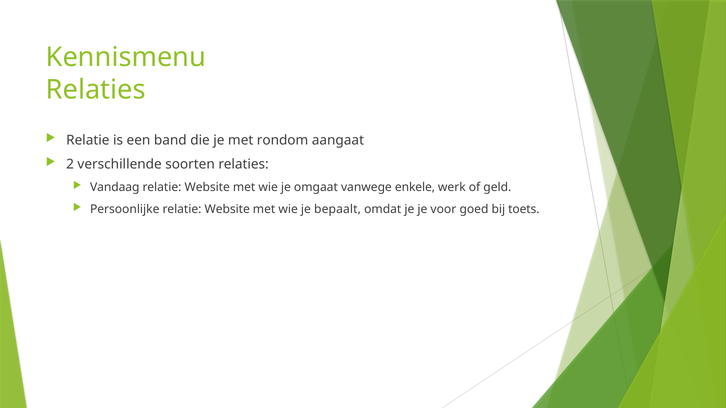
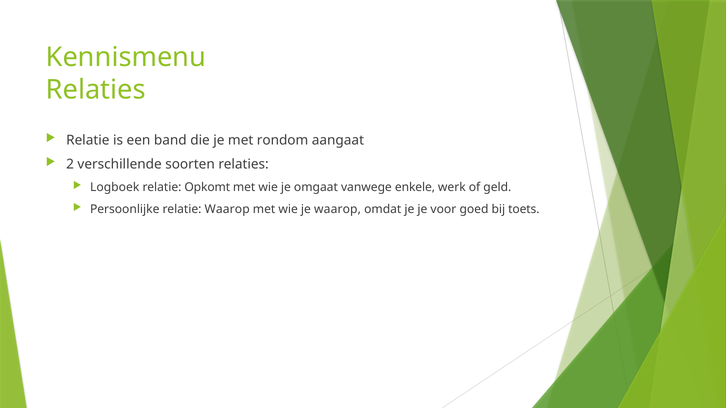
Vandaag: Vandaag -> Logboek (115, 187)
Website: Website -> Opkomt (207, 187)
Persoonlijke relatie Website: Website -> Waarop (227, 209)
je bepaalt: bepaalt -> waarop (338, 209)
